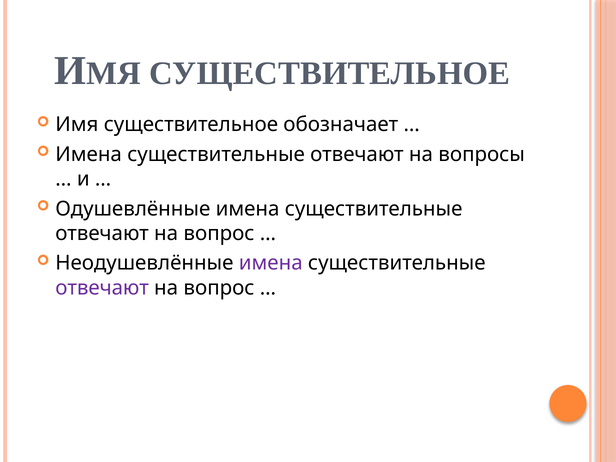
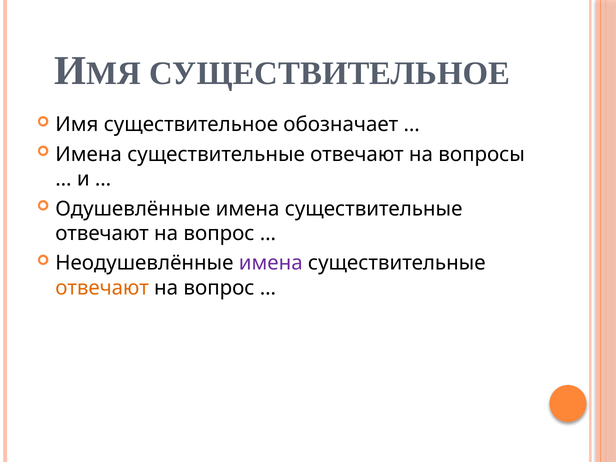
отвечают colour: purple -> orange (102, 288)
